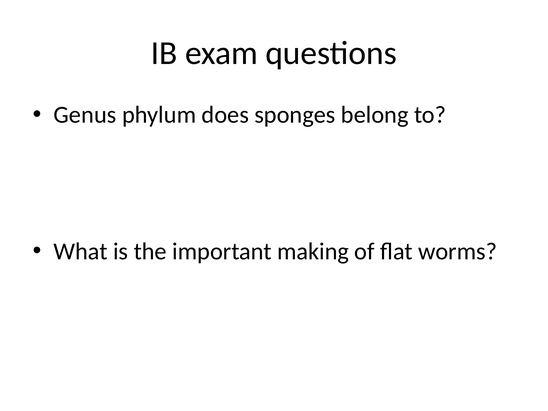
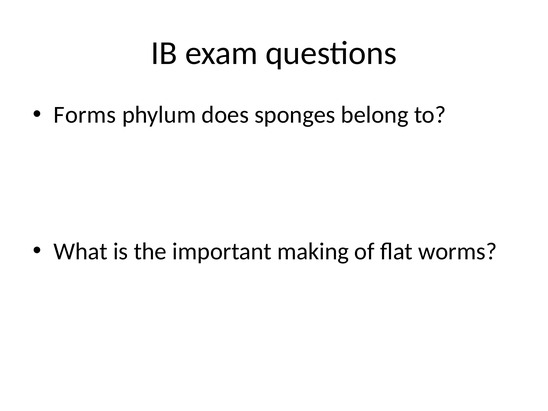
Genus: Genus -> Forms (85, 115)
